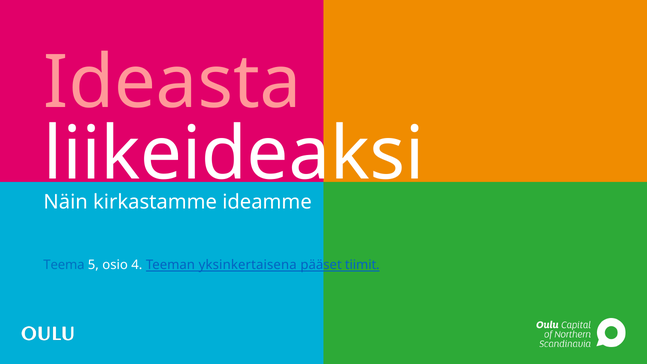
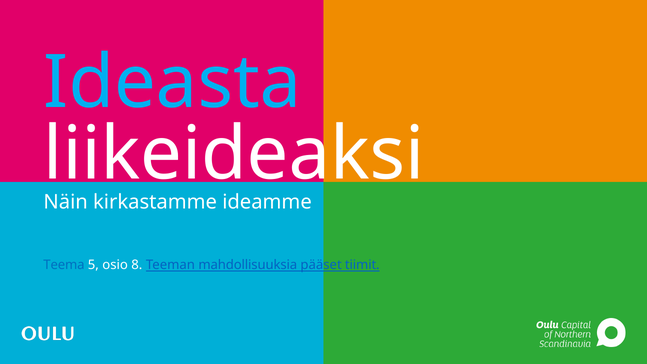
Ideasta colour: pink -> light blue (172, 83)
4: 4 -> 8 (137, 265)
yksinkertaisena: yksinkertaisena -> mahdollisuuksia (248, 265)
